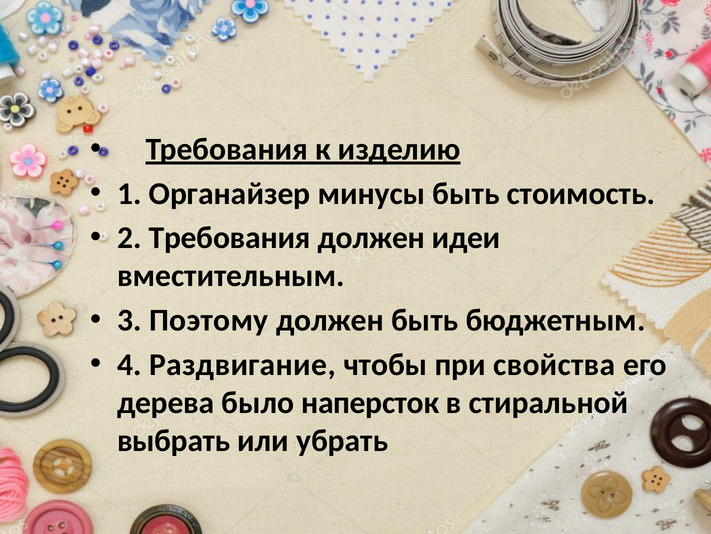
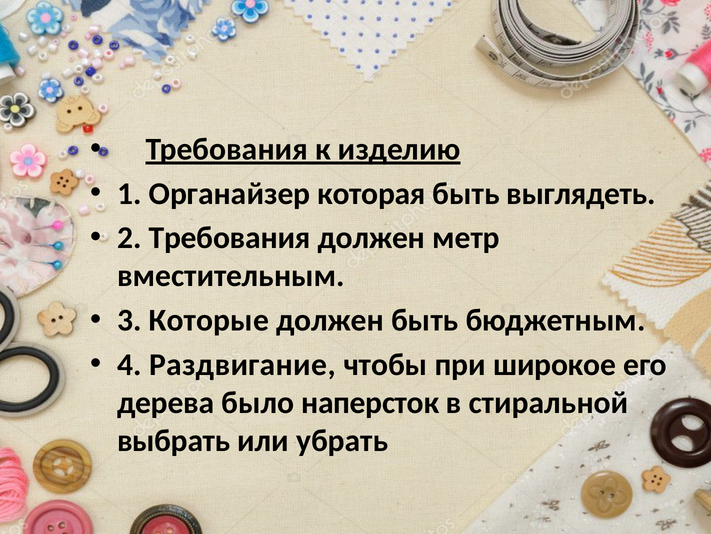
минусы: минусы -> которая (372, 193)
стоимость: стоимость -> выглядеть (581, 193)
идеи: идеи -> метр (466, 238)
Поэтому: Поэтому -> Которые (209, 320)
свойства: свойства -> широкое (555, 364)
